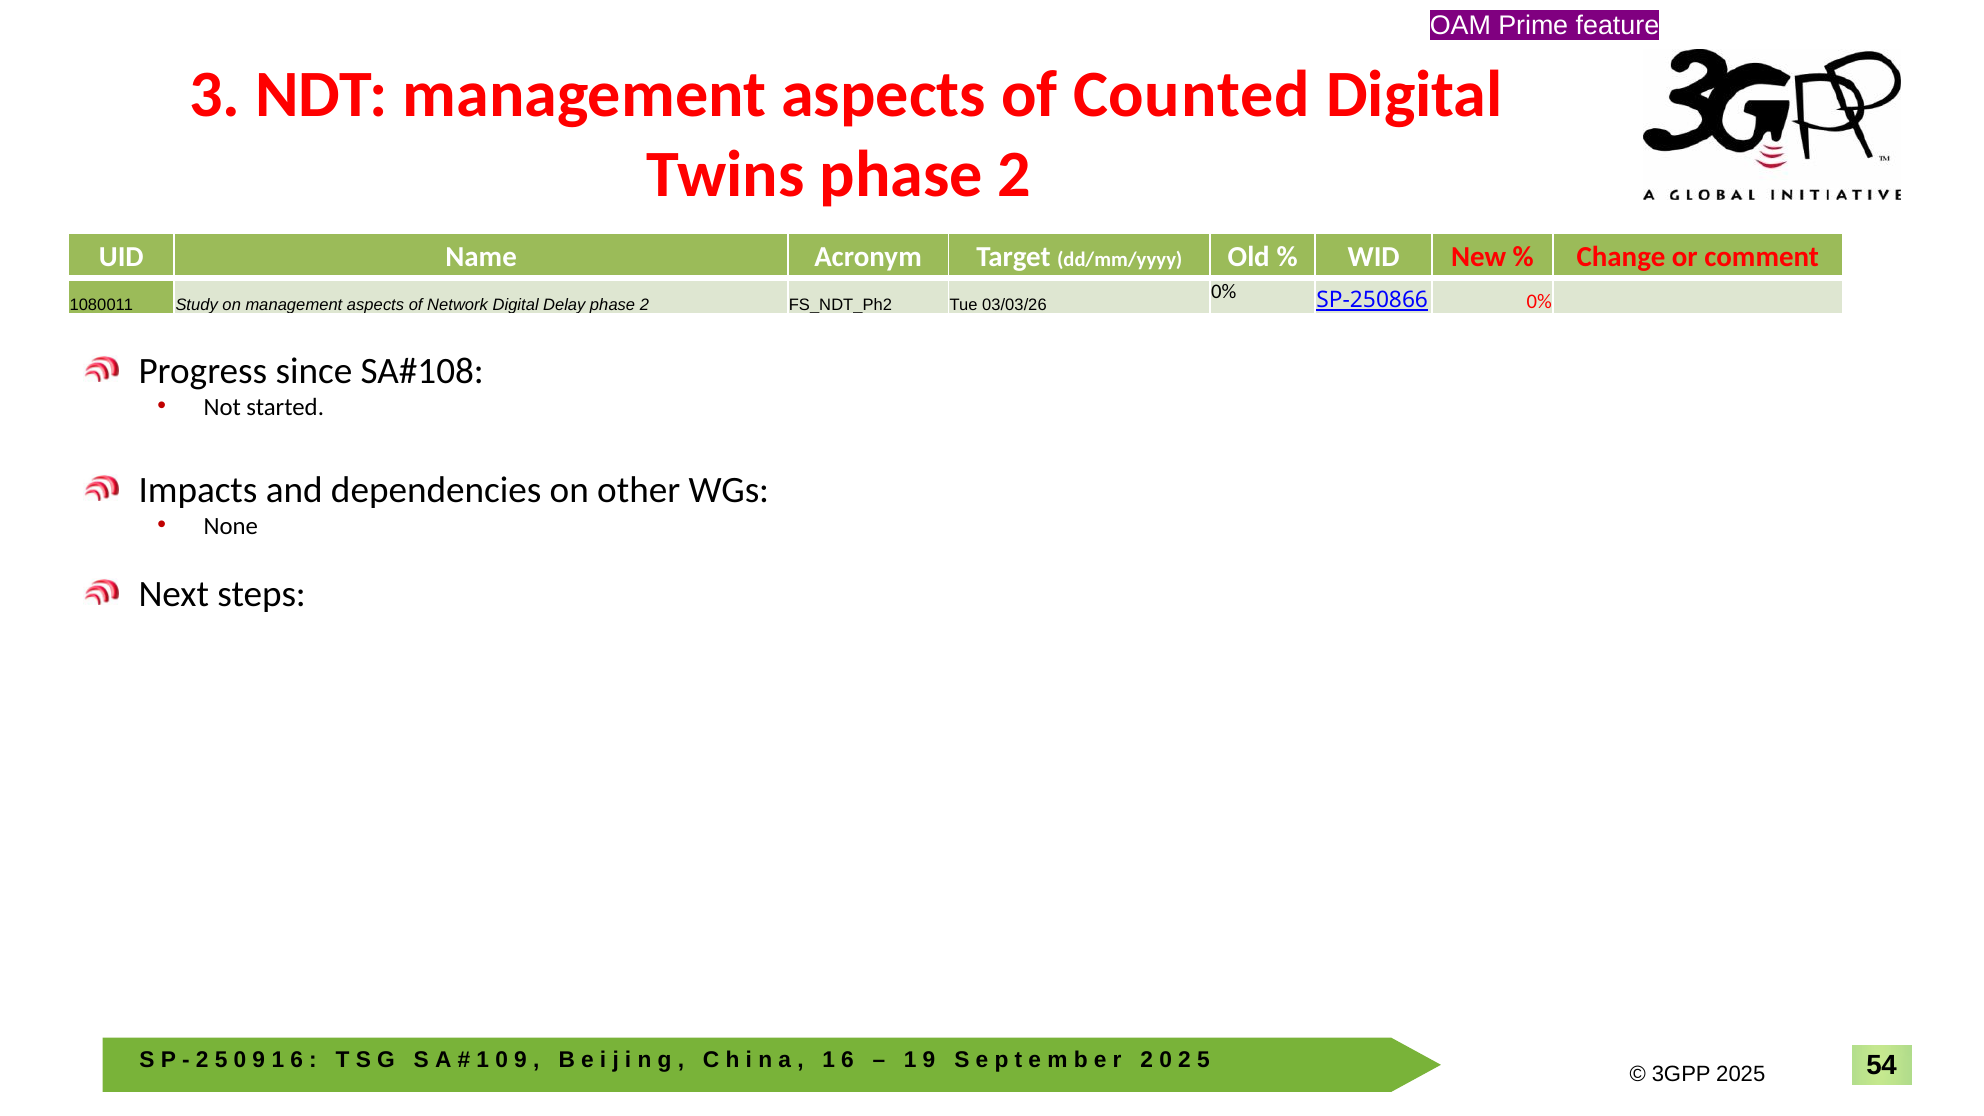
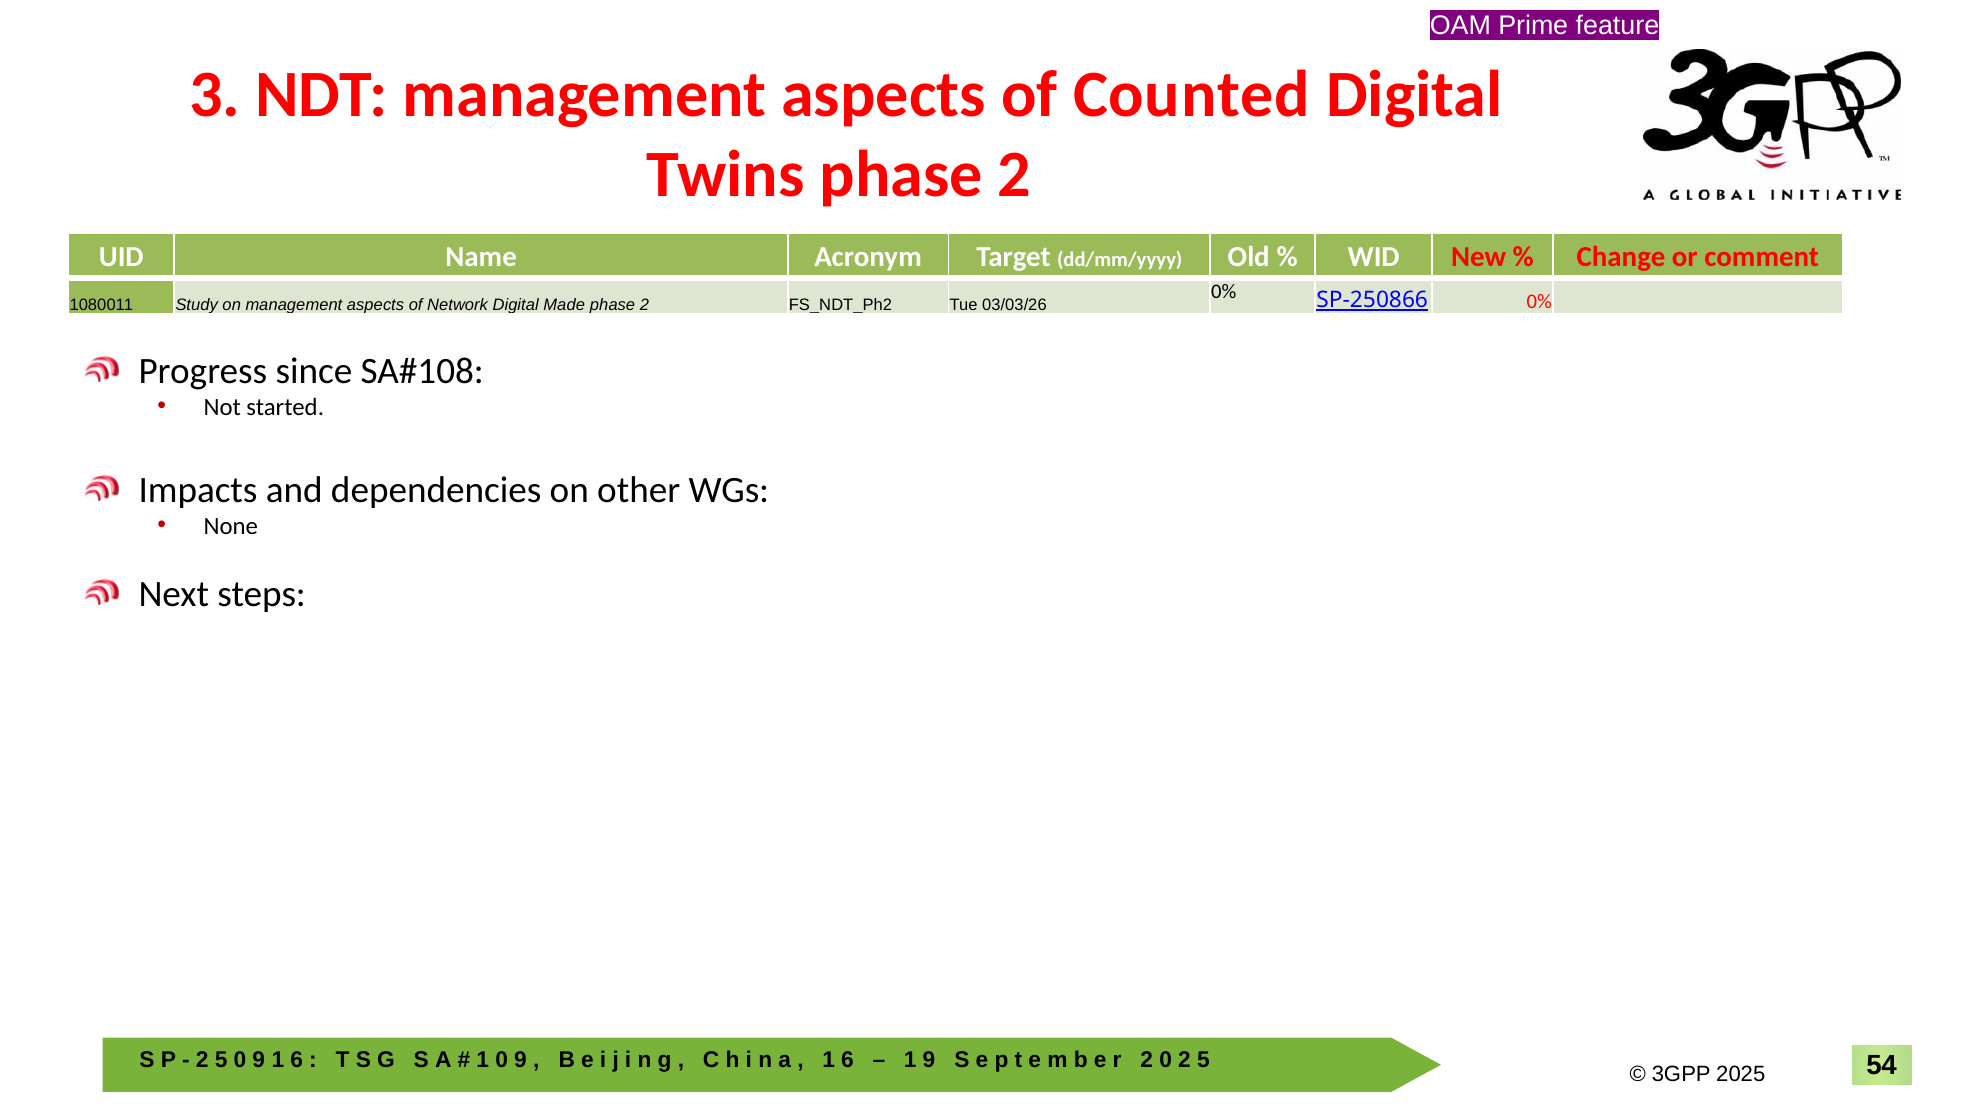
Delay: Delay -> Made (564, 305)
